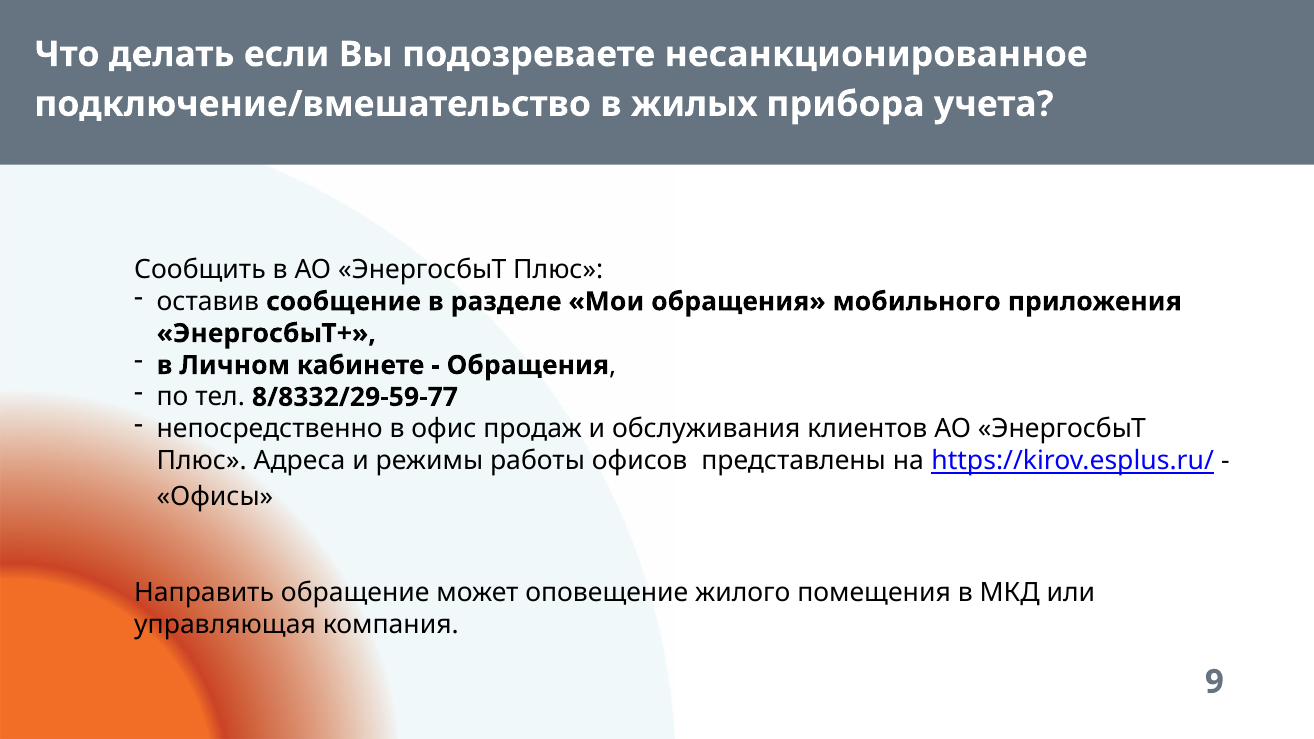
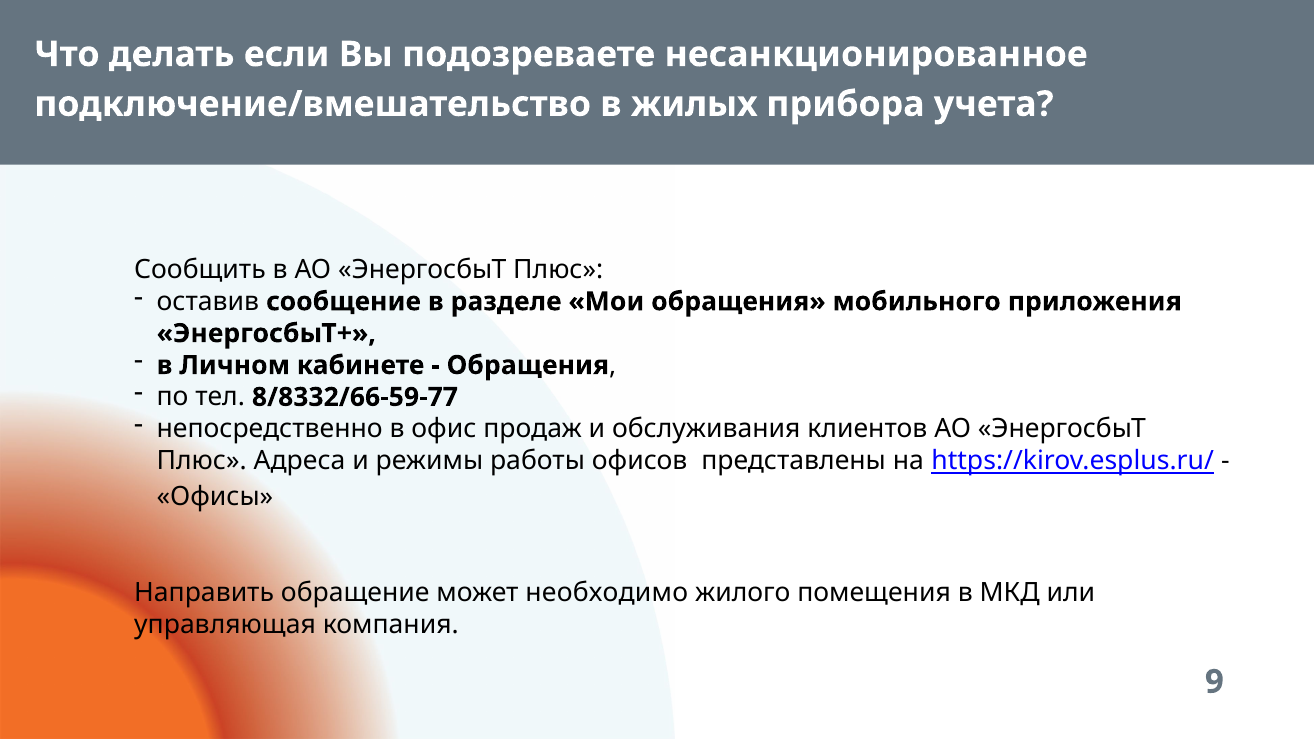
8/8332/29-59-77: 8/8332/29-59-77 -> 8/8332/66-59-77 (355, 397)
оповещение: оповещение -> необходимо (607, 593)
